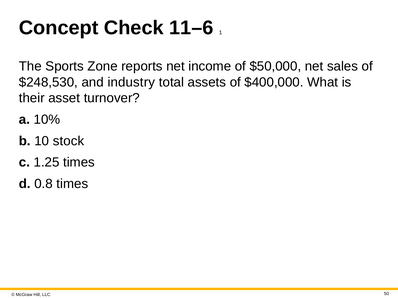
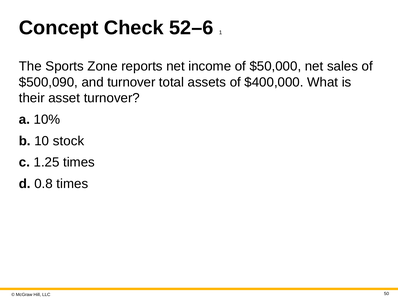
11–6: 11–6 -> 52–6 (191, 28)
$248,530: $248,530 -> $500,090 (48, 82)
and industry: industry -> turnover (131, 82)
